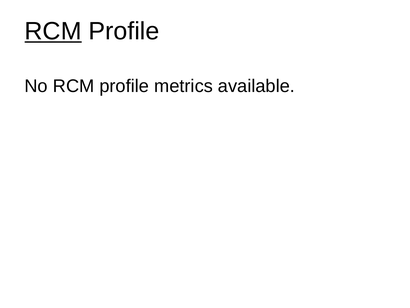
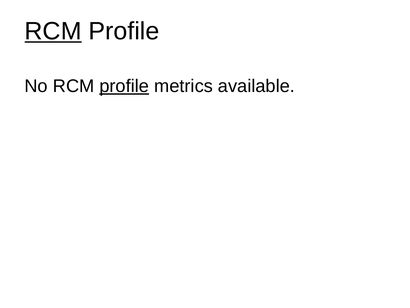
profile underline: none -> present (124, 86)
